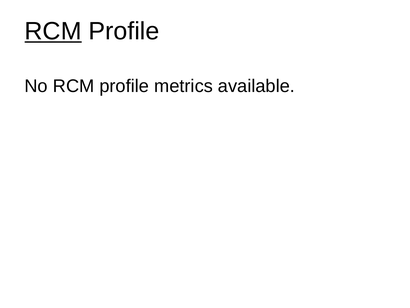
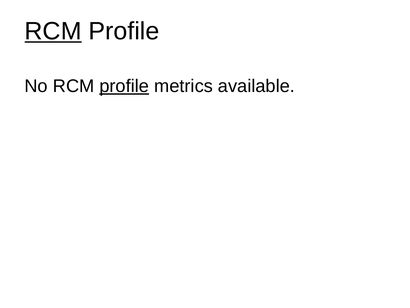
profile underline: none -> present (124, 86)
